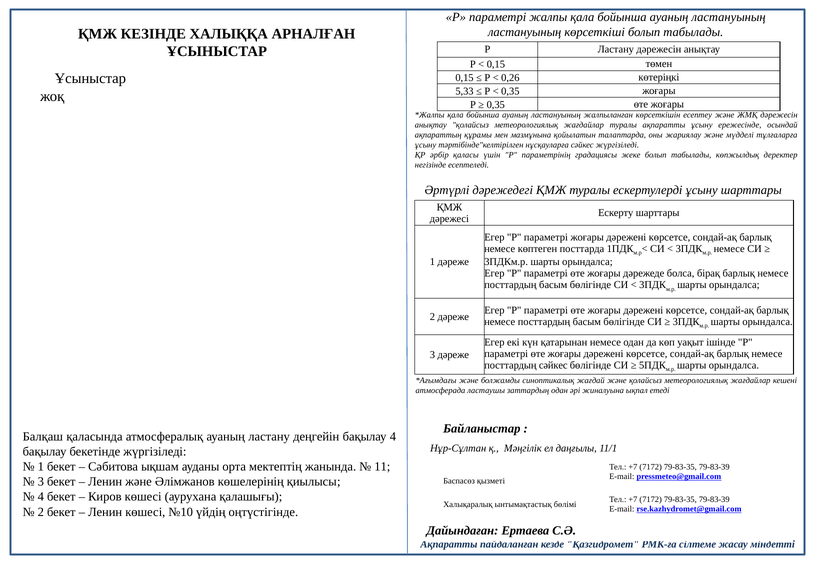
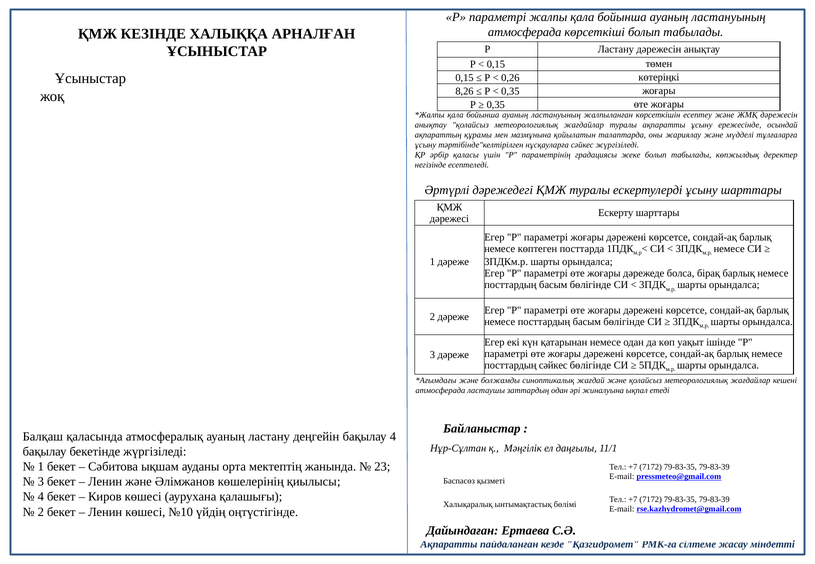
ластануының: ластануының -> атмосферада (525, 32)
5,33: 5,33 -> 8,26 (464, 91)
11: 11 -> 23 (382, 467)
